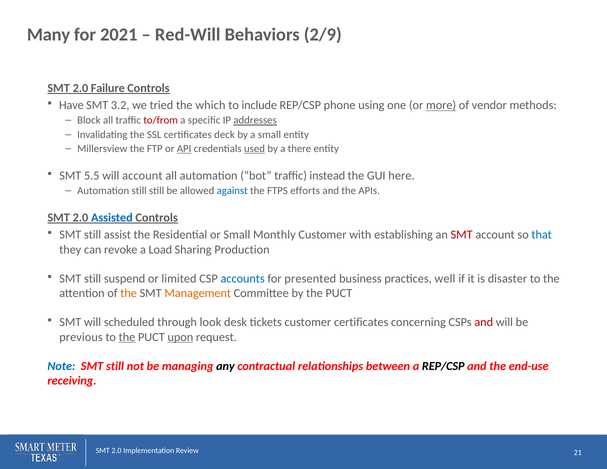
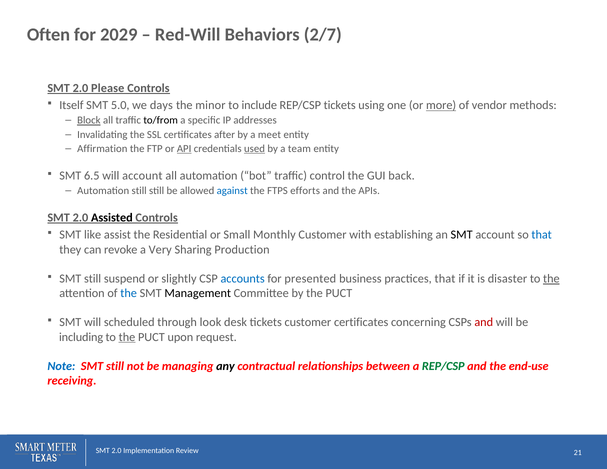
Many: Many -> Often (48, 35)
2021: 2021 -> 2029 (119, 35)
2/9: 2/9 -> 2/7 (323, 35)
Failure: Failure -> Please (108, 88)
Have: Have -> Itself (71, 105)
3.2: 3.2 -> 5.0 (120, 105)
tried: tried -> days (161, 105)
which: which -> minor (210, 105)
REP/CSP phone: phone -> tickets (340, 105)
Block underline: none -> present (89, 120)
to/from colour: red -> black (161, 120)
addresses underline: present -> none (255, 120)
deck: deck -> after (225, 135)
a small: small -> meet (269, 135)
Millersview: Millersview -> Affirmation (102, 149)
there: there -> team (299, 149)
5.5: 5.5 -> 6.5 (92, 176)
instead: instead -> control (327, 176)
here: here -> back (402, 176)
Assisted colour: blue -> black (112, 218)
still: still -> like (93, 235)
SMT colour: red -> black (462, 235)
Load: Load -> Very (160, 250)
limited: limited -> slightly (179, 279)
practices well: well -> that (445, 279)
the underline: none -> present (551, 279)
the colour: orange -> blue (129, 293)
Management colour: orange -> black (198, 293)
previous: previous -> including (81, 337)
upon underline: present -> none (180, 337)
REP/CSP colour: black -> green (443, 366)
